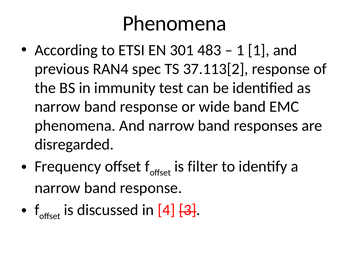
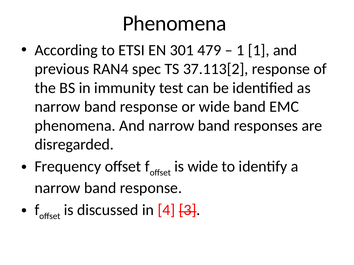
483: 483 -> 479 (209, 50)
is filter: filter -> wide (203, 167)
